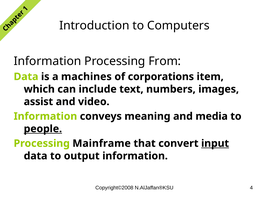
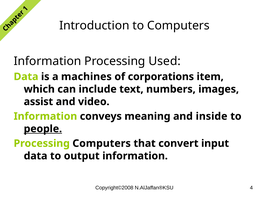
From: From -> Used (165, 61)
media: media -> inside (212, 117)
Processing Mainframe: Mainframe -> Computers (102, 144)
input underline: present -> none (215, 144)
